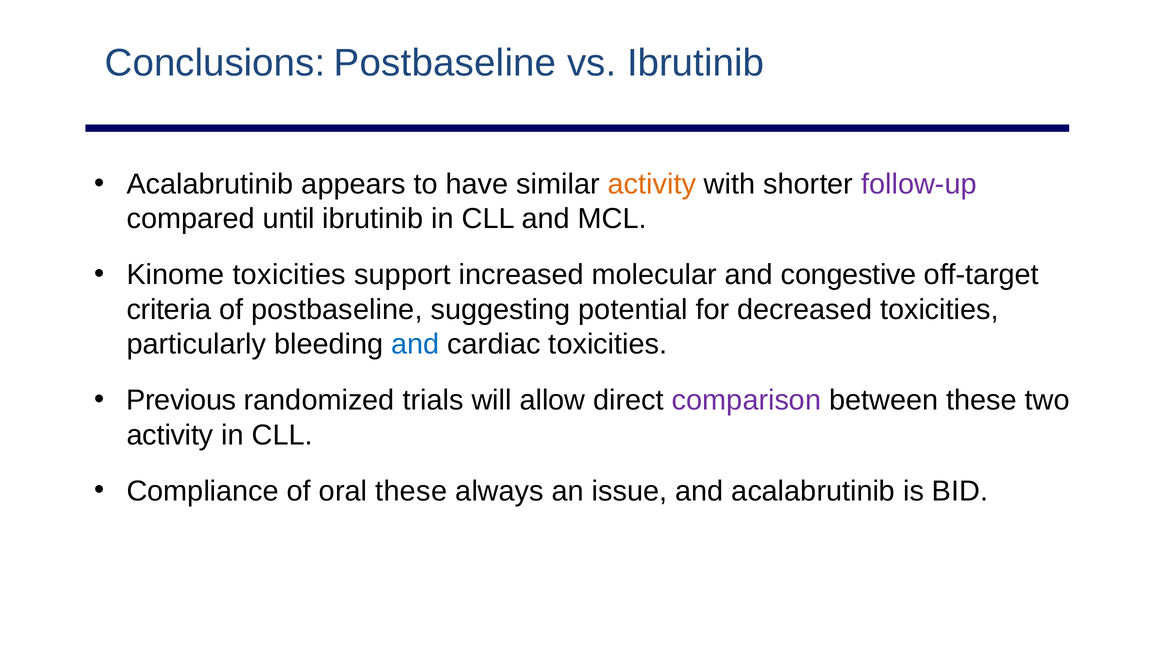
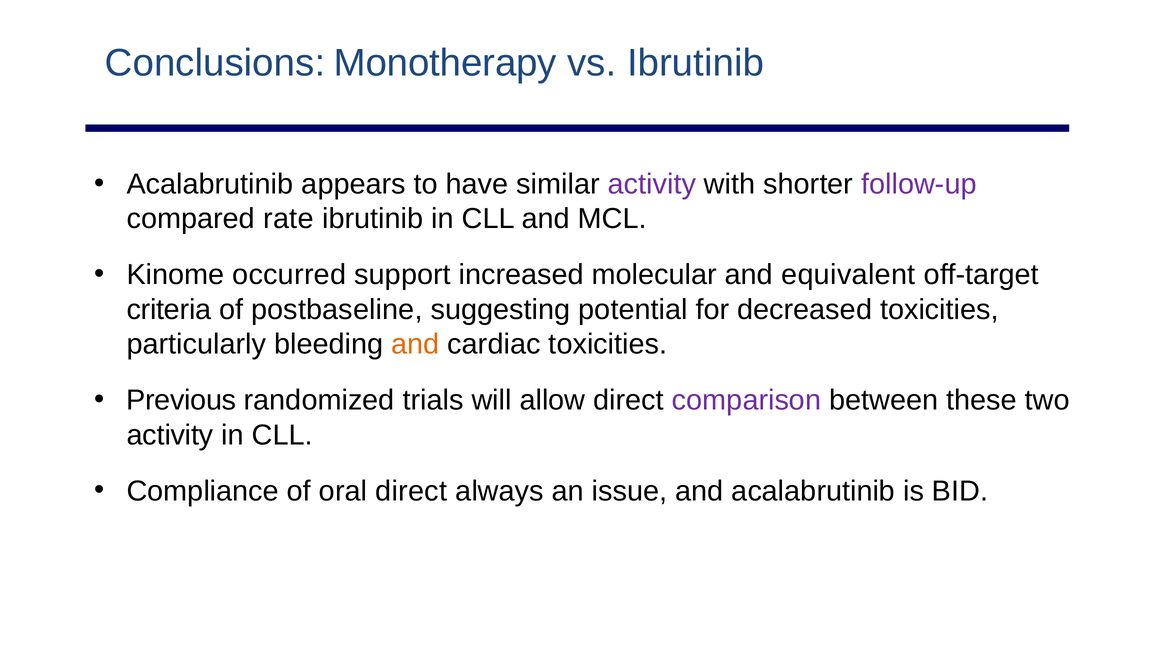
Conclusions Postbaseline: Postbaseline -> Monotherapy (445, 63)
activity colour: orange -> purple (652, 184)
until: until -> rate (288, 219)
Kinome toxicities: toxicities -> occurred (289, 275)
congestive: congestive -> equivalent (848, 275)
and colour: blue -> orange (415, 344)
oral these: these -> direct (411, 491)
